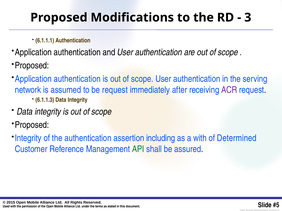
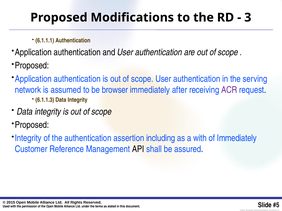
be request: request -> browser (115, 90)
of Determined: Determined -> Immediately (237, 139)
API colour: green -> black (138, 150)
